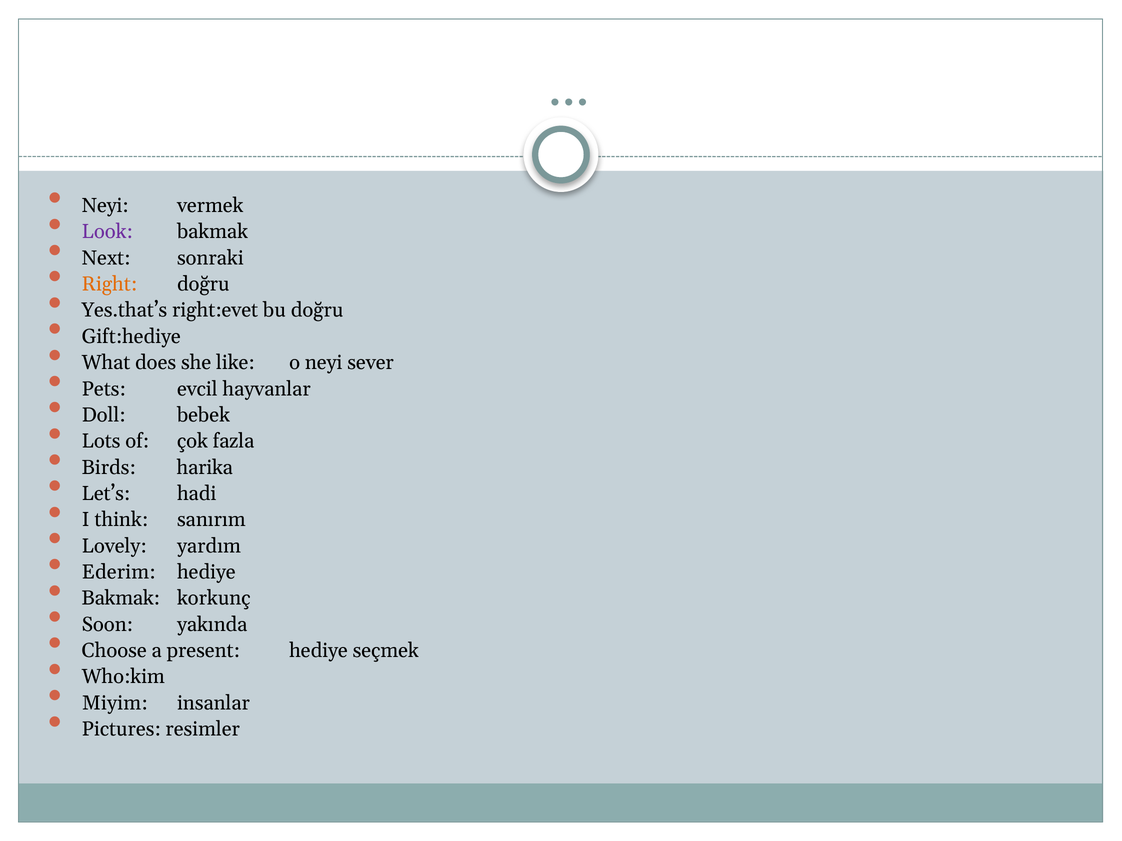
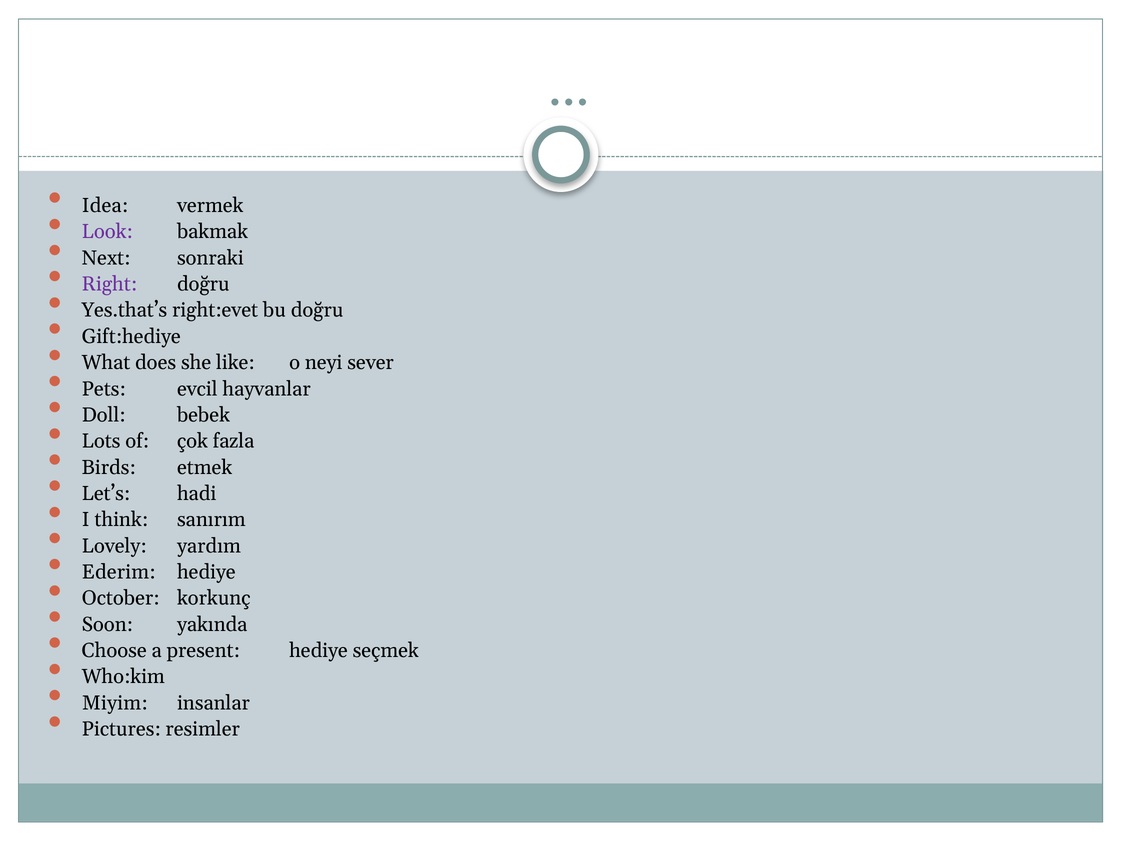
Neyi: Neyi -> Idea (105, 206)
Right colour: orange -> purple (109, 284)
harika: harika -> etmek (205, 468)
Bakmak: Bakmak -> October (121, 599)
